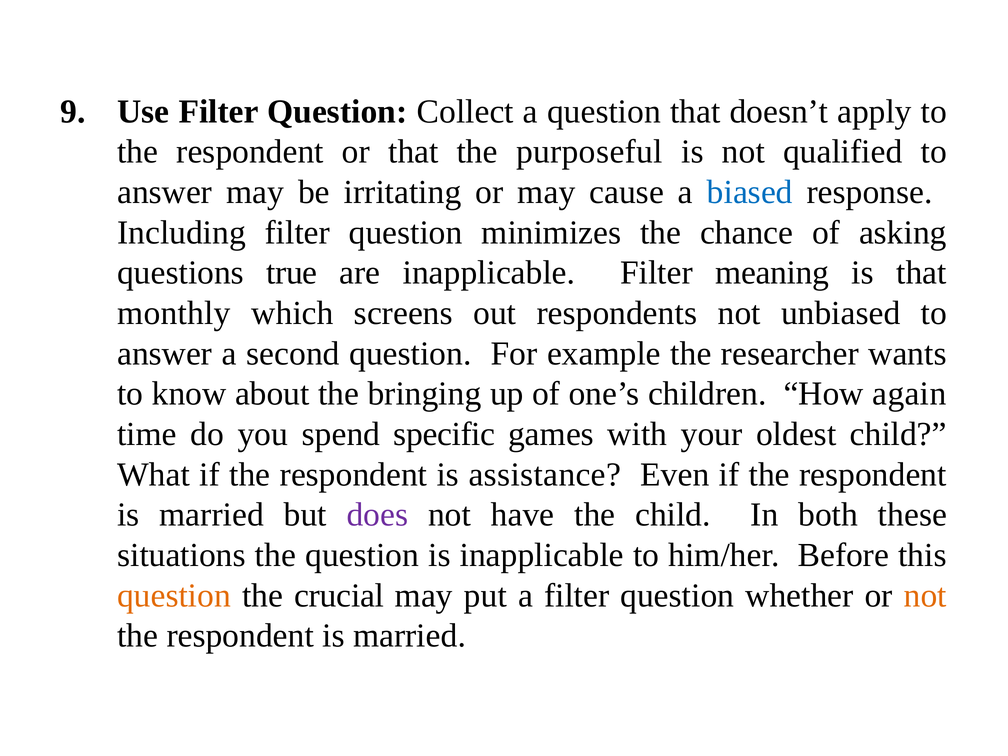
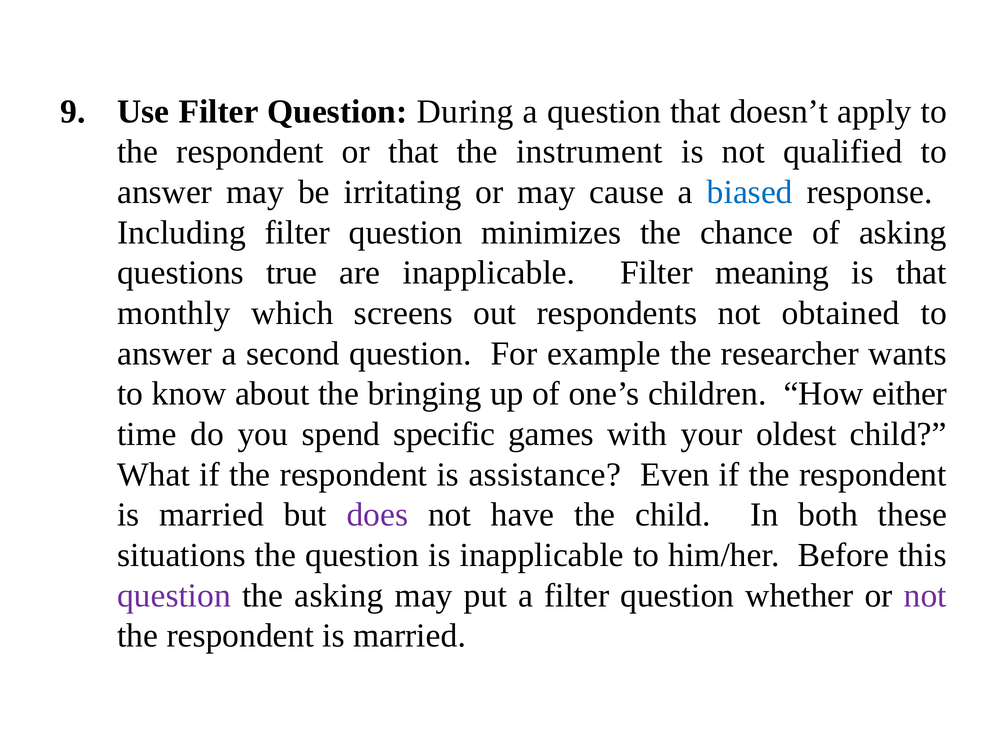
Collect: Collect -> During (465, 112)
purposeful: purposeful -> instrument (589, 152)
unbiased: unbiased -> obtained (841, 313)
again: again -> either (910, 394)
question colour: orange -> purple (174, 595)
the crucial: crucial -> asking (339, 595)
not colour: orange -> purple (925, 595)
